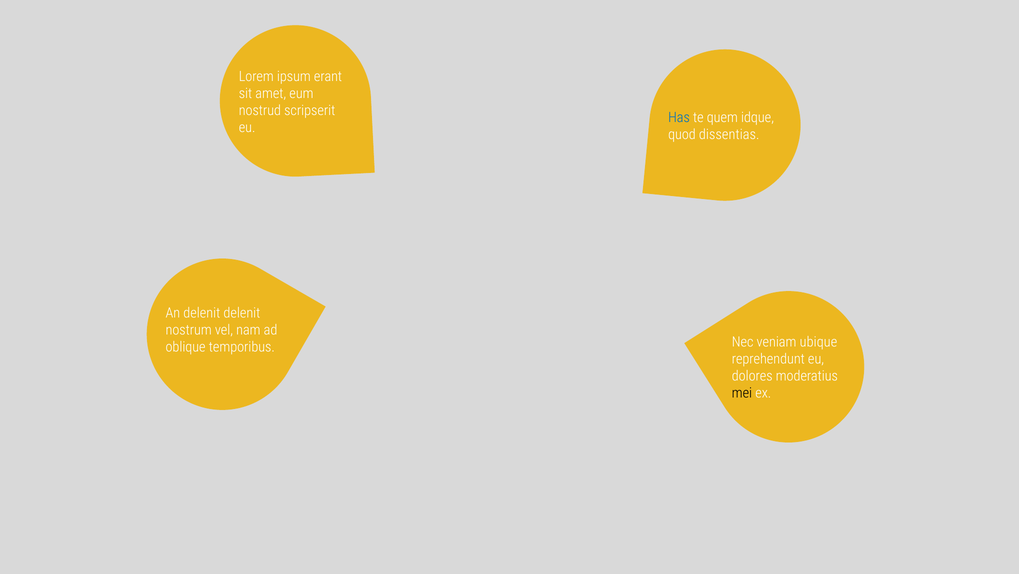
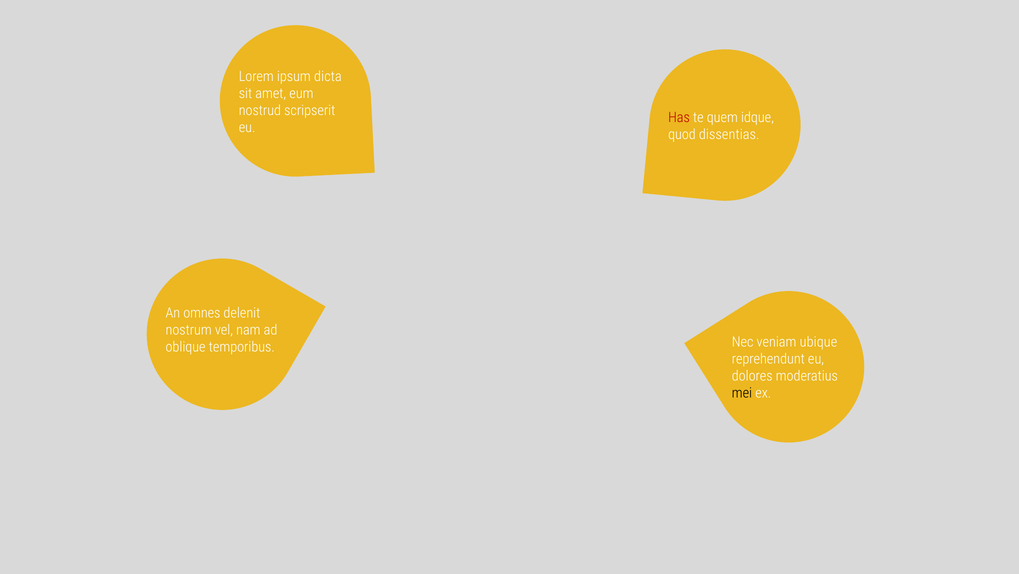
erant: erant -> dicta (328, 76)
Has colour: blue -> red (679, 117)
An delenit: delenit -> omnes (202, 313)
